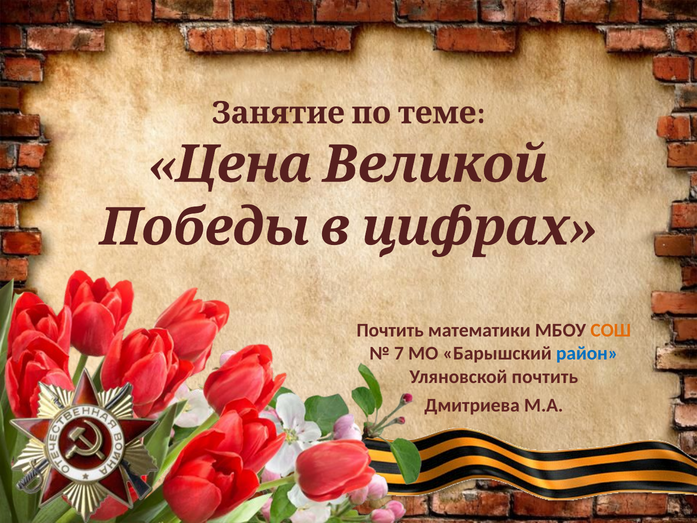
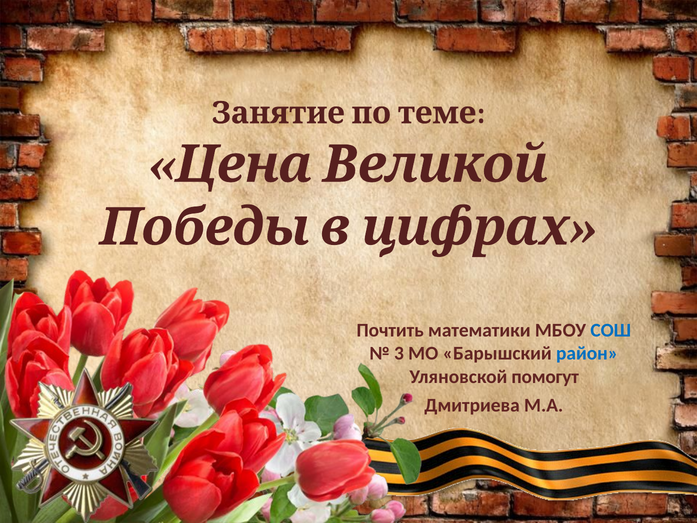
СОШ colour: orange -> blue (611, 330)
7: 7 -> 3 (399, 353)
Уляновской почтить: почтить -> помогут (545, 376)
